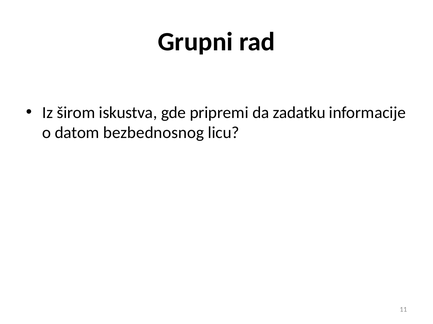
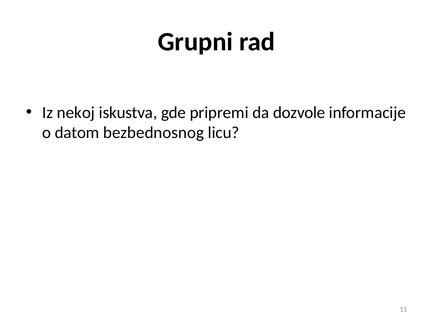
širom: širom -> nekoj (76, 113)
zadatku: zadatku -> dozvole (299, 113)
